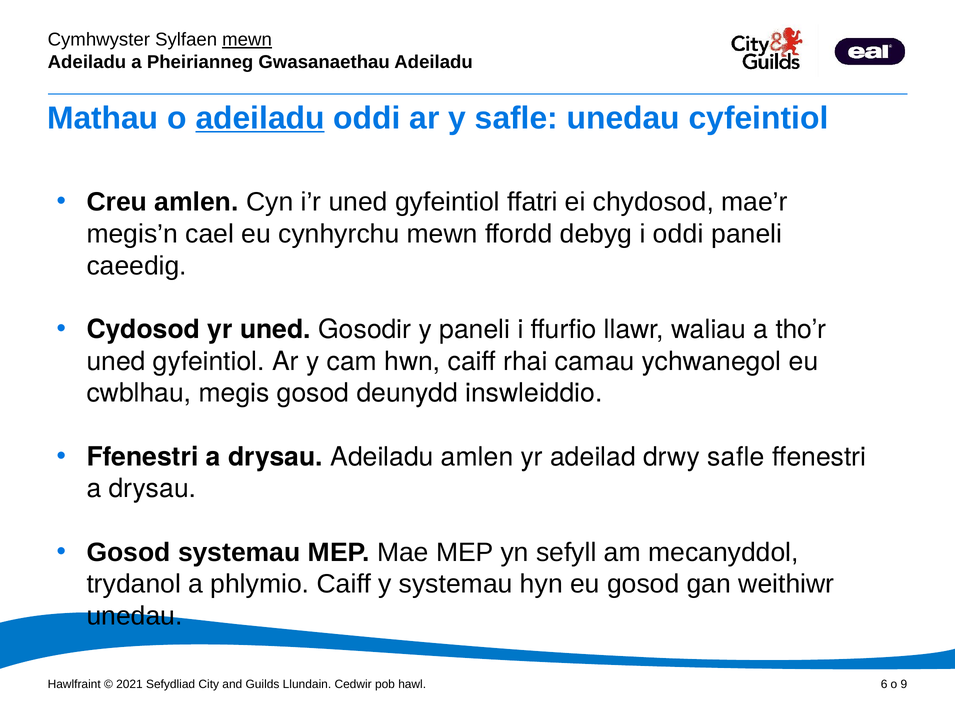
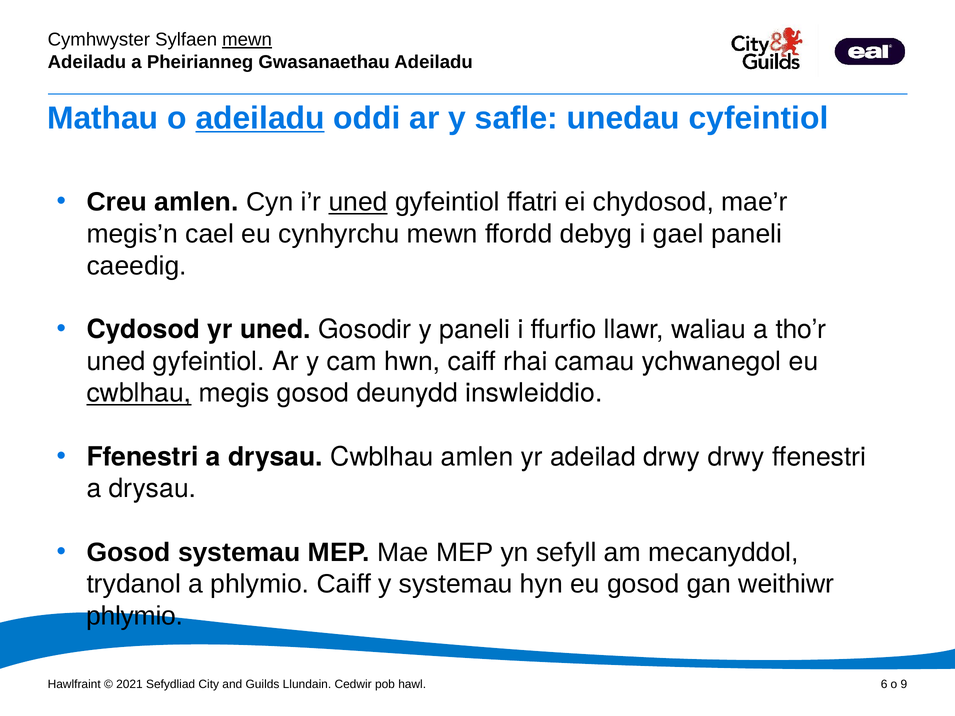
uned underline: none -> present (358, 202)
i oddi: oddi -> gael (678, 234)
cwblhau underline: none -> present (139, 393)
drysau Adeiladu: Adeiladu -> Cwblhau (382, 457)
drwy safle: safle -> drwy (736, 457)
unedau: unedau -> phlymio (135, 616)
